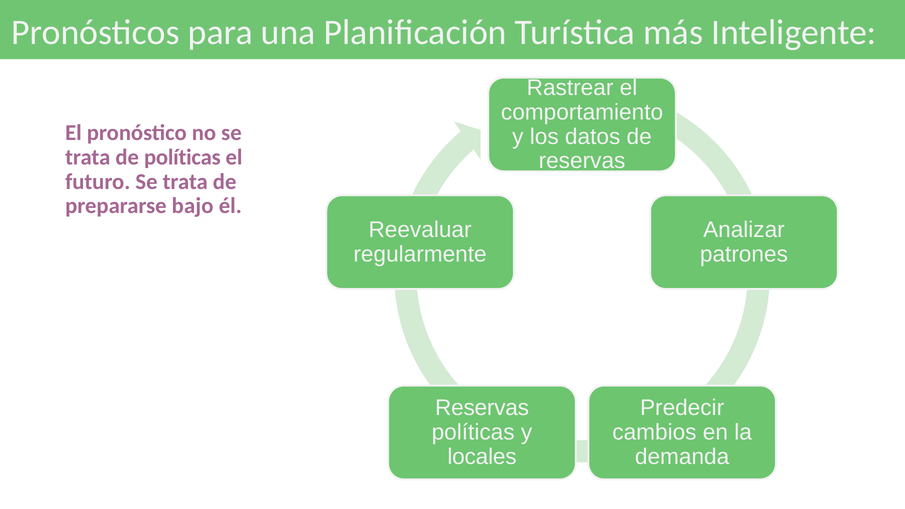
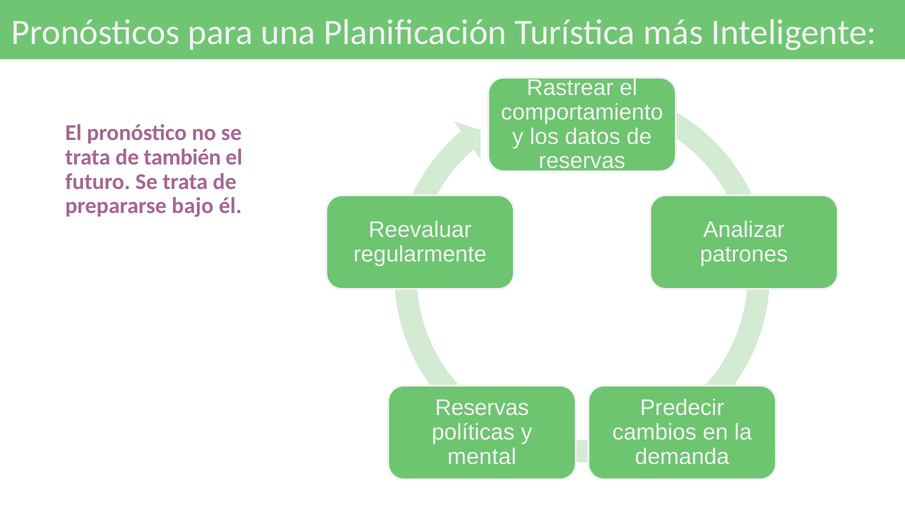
de políticas: políticas -> también (182, 157)
locales: locales -> mental (482, 457)
